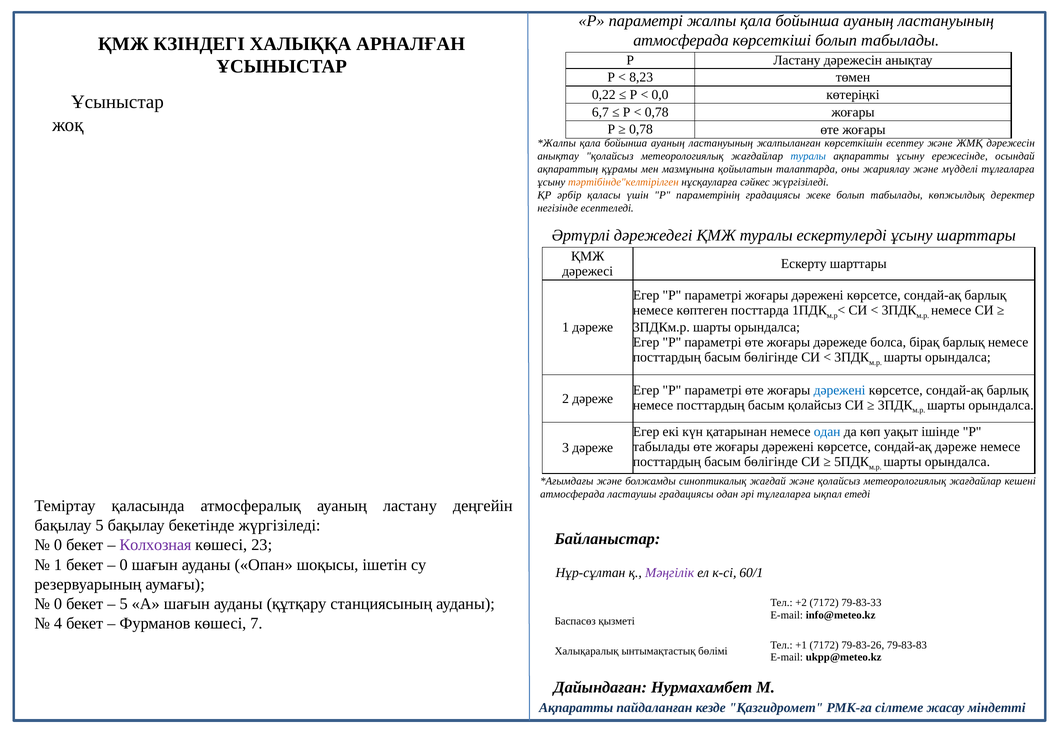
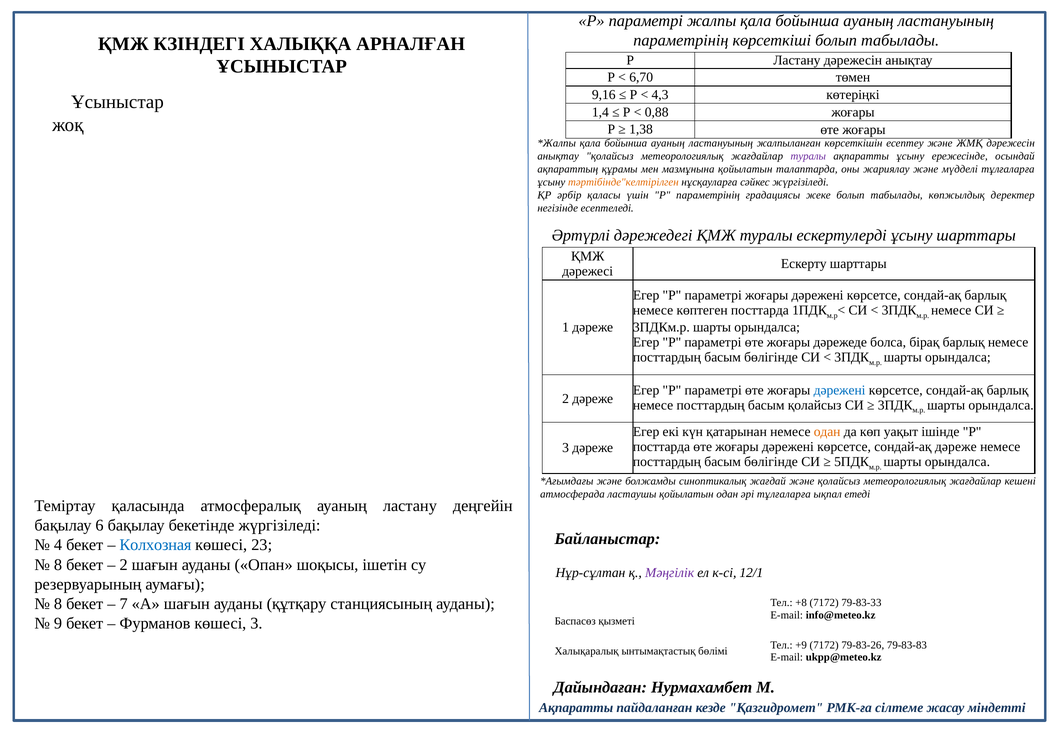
атмосферада: атмосферада -> параметрінің (681, 40)
8,23: 8,23 -> 6,70 (641, 77)
0,22: 0,22 -> 9,16 (604, 95)
0,0: 0,0 -> 4,3 (660, 95)
6,7: 6,7 -> 1,4 (600, 112)
0,78: 0,78 -> 0,88 (657, 112)
0,78: 0,78 -> 1,38 (641, 130)
туралы colour: blue -> purple (808, 156)
одан colour: blue -> orange (827, 432)
табылады: табылады -> посттарда (662, 447)
ластаушы градациясы: градациясы -> қойылатын (686, 494)
бақылау 5: 5 -> 6 (100, 526)
0: 0 -> 4 (58, 545)
Колхозная colour: purple -> blue (155, 545)
1: 1 -> 8 (58, 565)
0: 0 -> 2 (124, 565)
60/1: 60/1 -> 12/1 (751, 573)
0: 0 -> 8 (58, 604)
5: 5 -> 7 (124, 604)
+2: +2 -> +8 (801, 603)
4: 4 -> 9 (58, 623)
көшесі 7: 7 -> 3 (256, 623)
+1: +1 -> +9 (801, 645)
